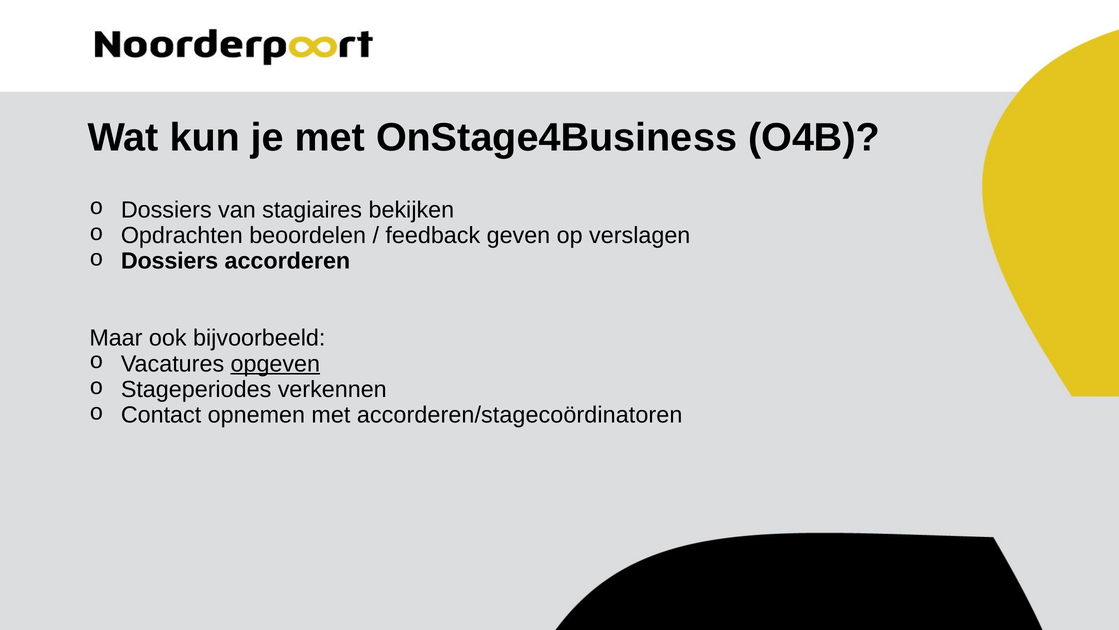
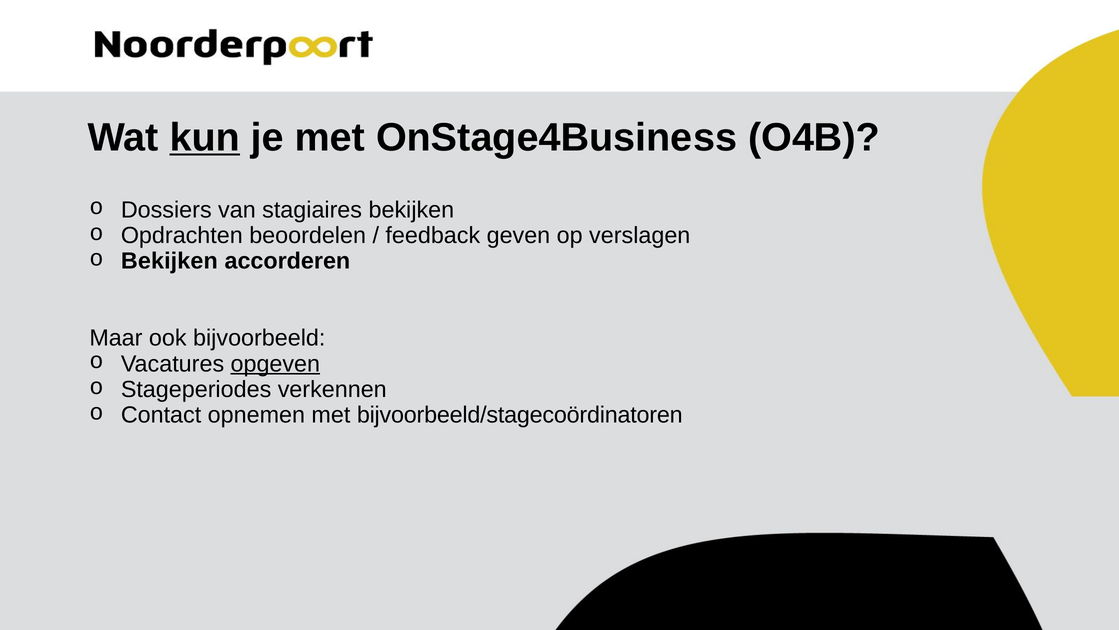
kun underline: none -> present (205, 137)
Dossiers: Dossiers -> Bekijken (169, 261)
accorderen/stagecoördinatoren: accorderen/stagecoördinatoren -> bijvoorbeeld/stagecoördinatoren (520, 415)
